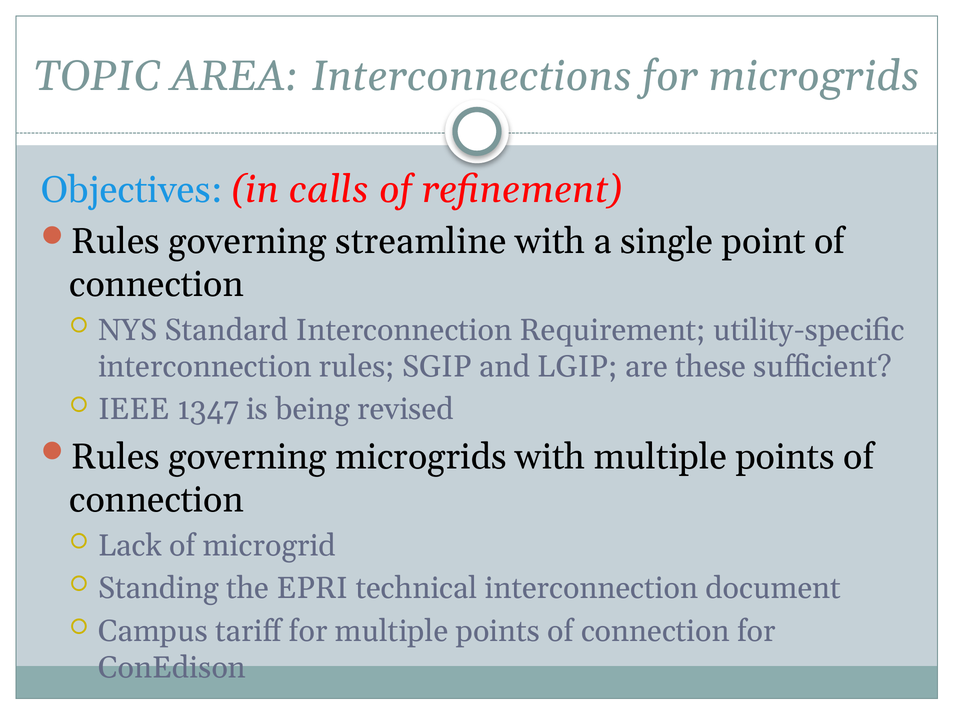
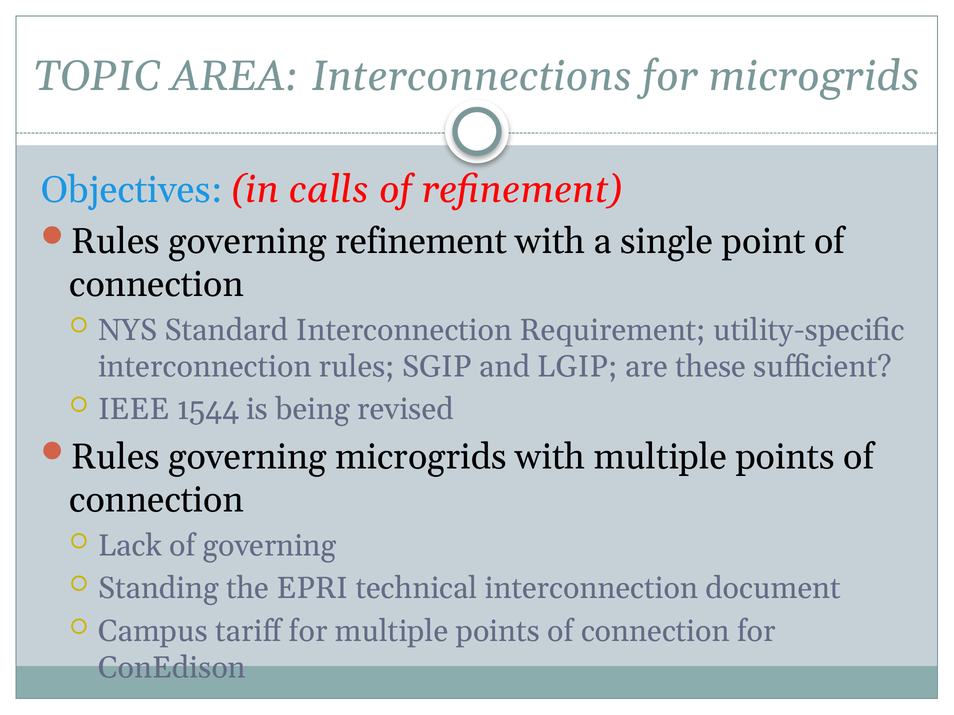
governing streamline: streamline -> refinement (421, 242)
1347: 1347 -> 1544 (208, 410)
of microgrid: microgrid -> governing (270, 546)
